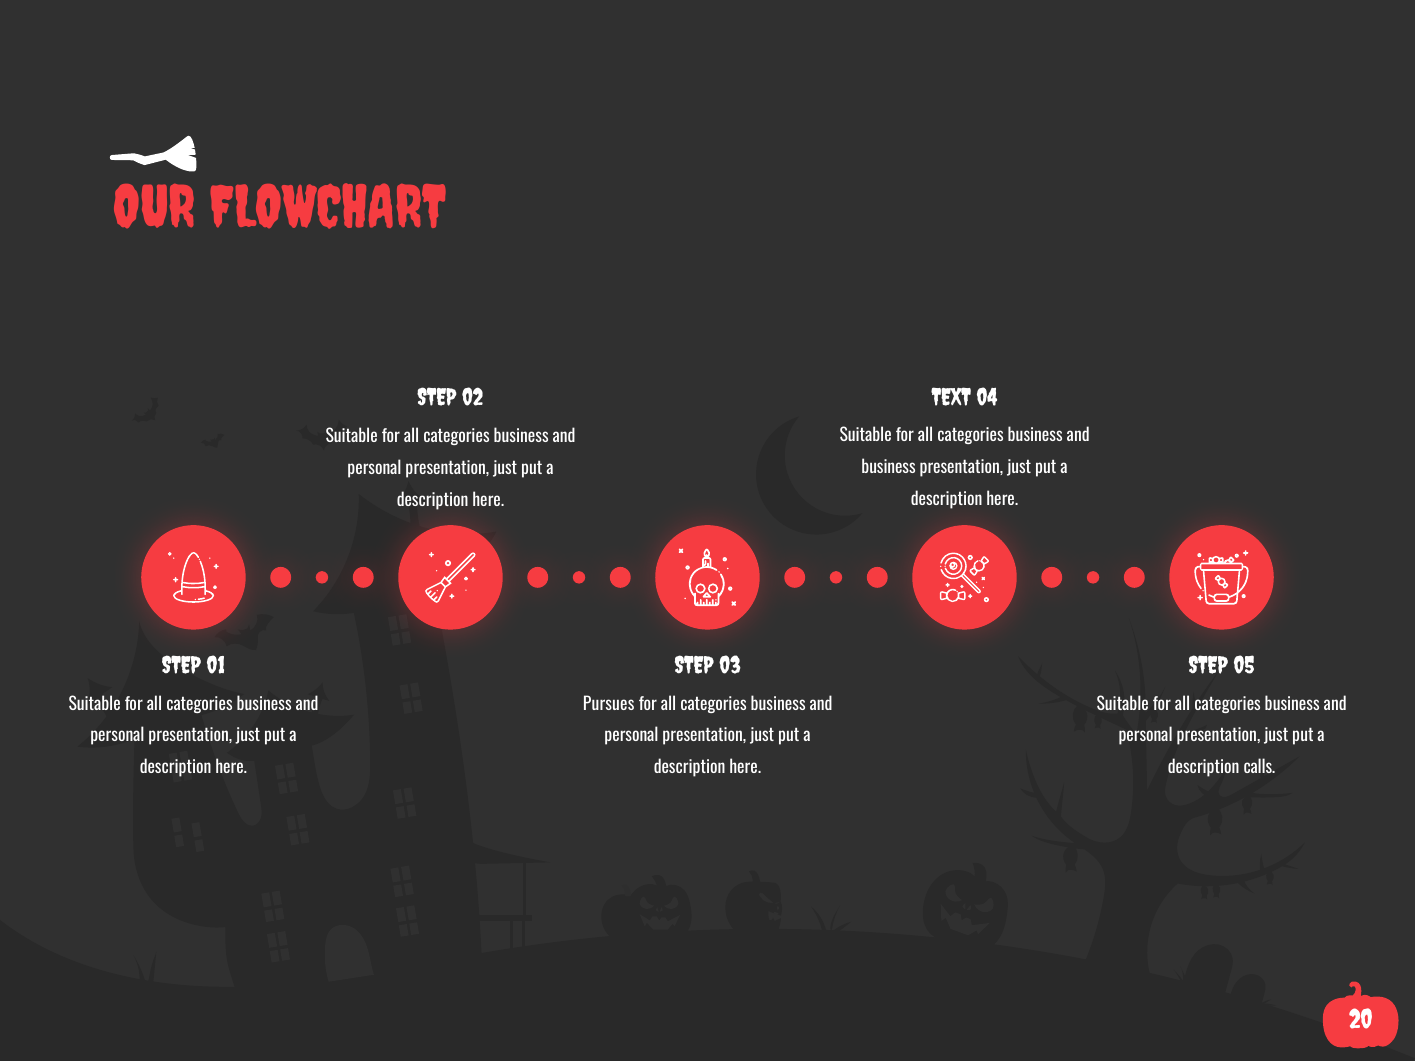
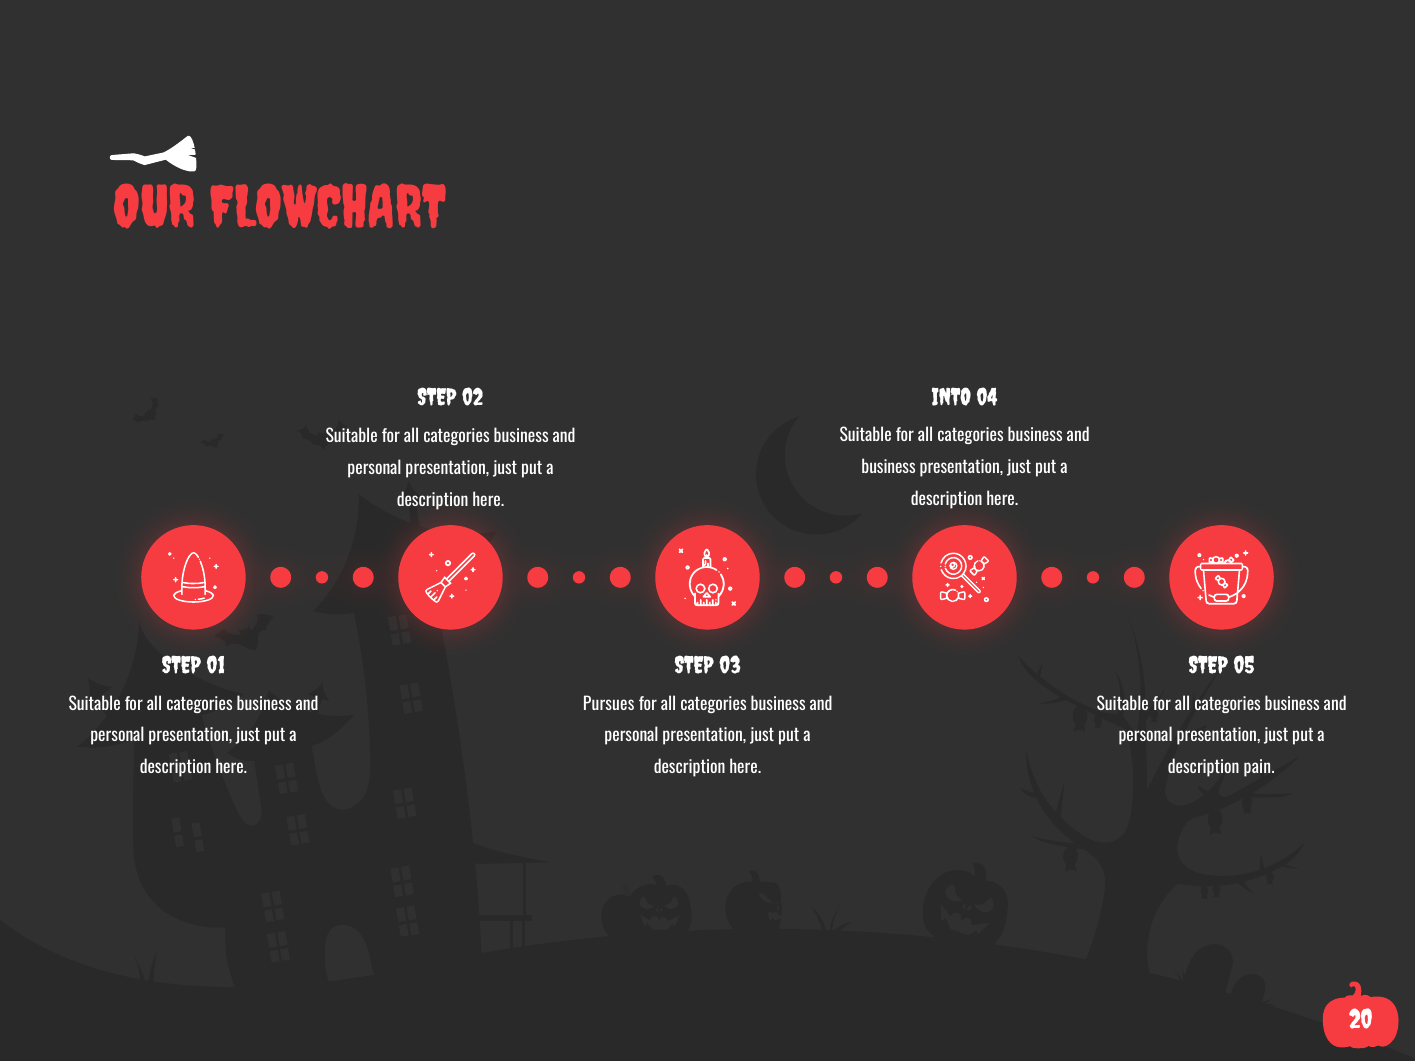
TEXT: TEXT -> INTO (951, 397)
calls: calls -> pain (1259, 768)
